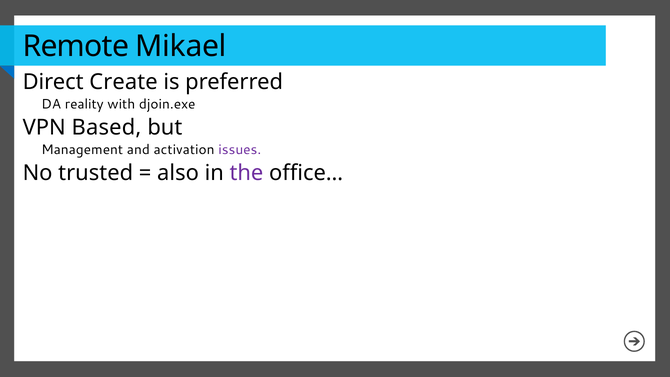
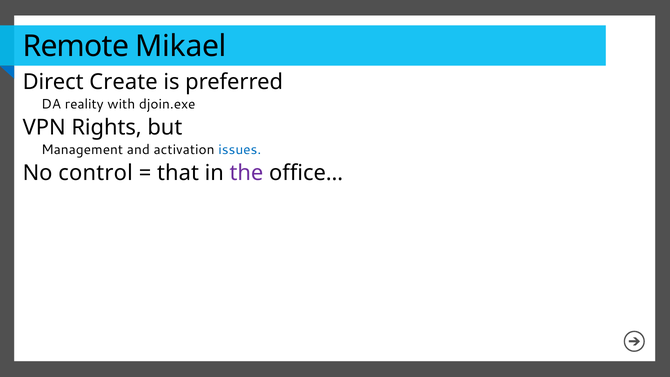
Based: Based -> Rights (107, 128)
issues colour: purple -> blue (240, 150)
trusted: trusted -> control (96, 173)
also: also -> that (178, 173)
